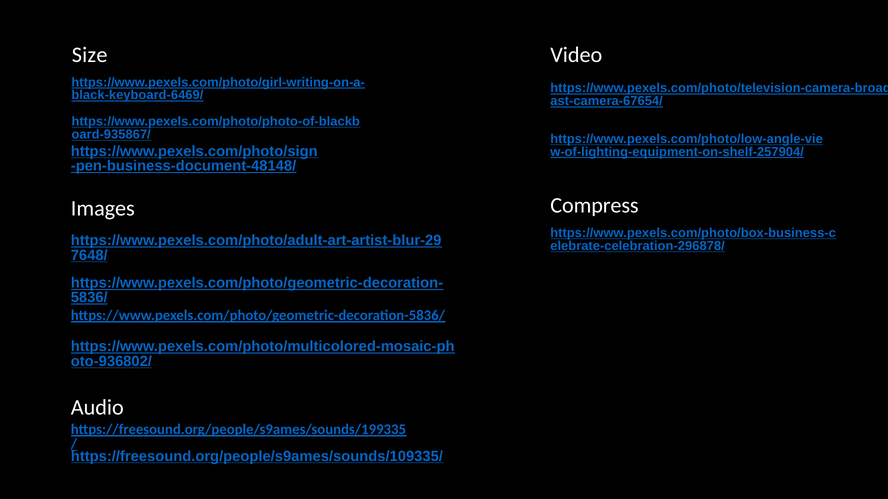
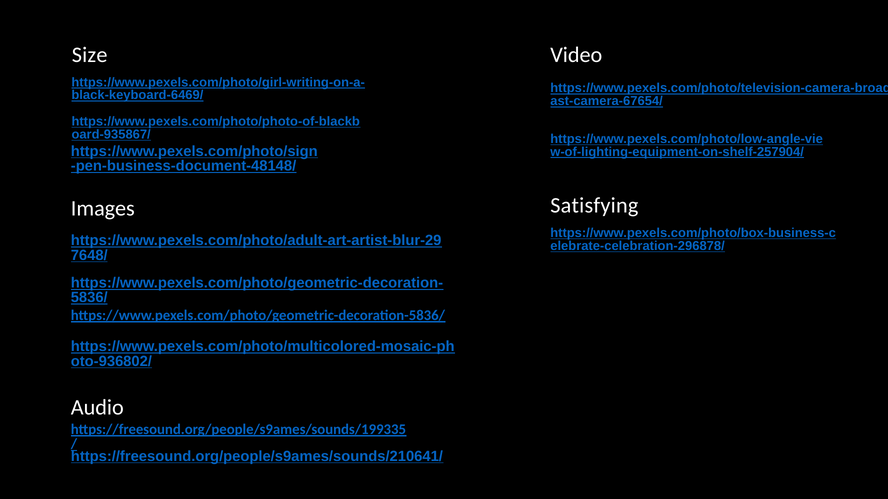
Compress: Compress -> Satisfying (594, 206)
https://freesound.org/people/s9ames/sounds/109335/: https://freesound.org/people/s9ames/sounds/109335/ -> https://freesound.org/people/s9ames/sounds/210641/ (257, 457)
